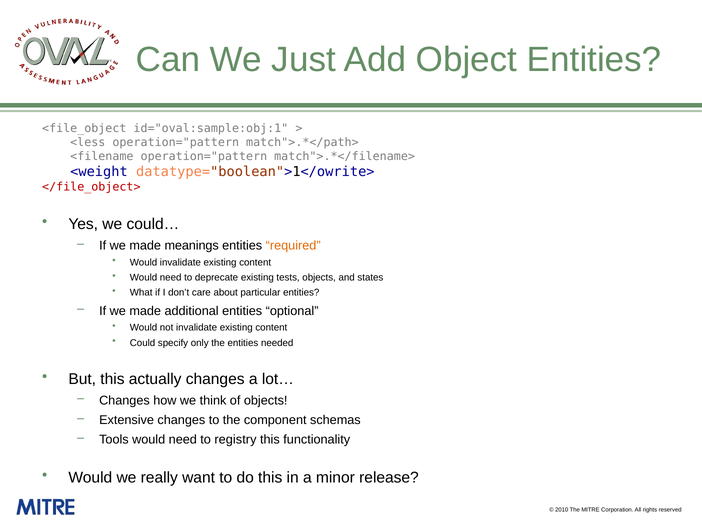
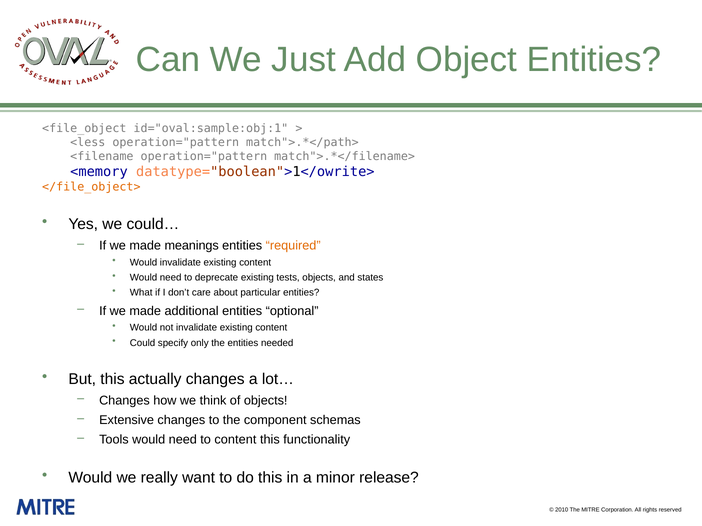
<weight: <weight -> <memory (99, 172)
</file_object> colour: red -> orange (91, 187)
to registry: registry -> content (235, 440)
